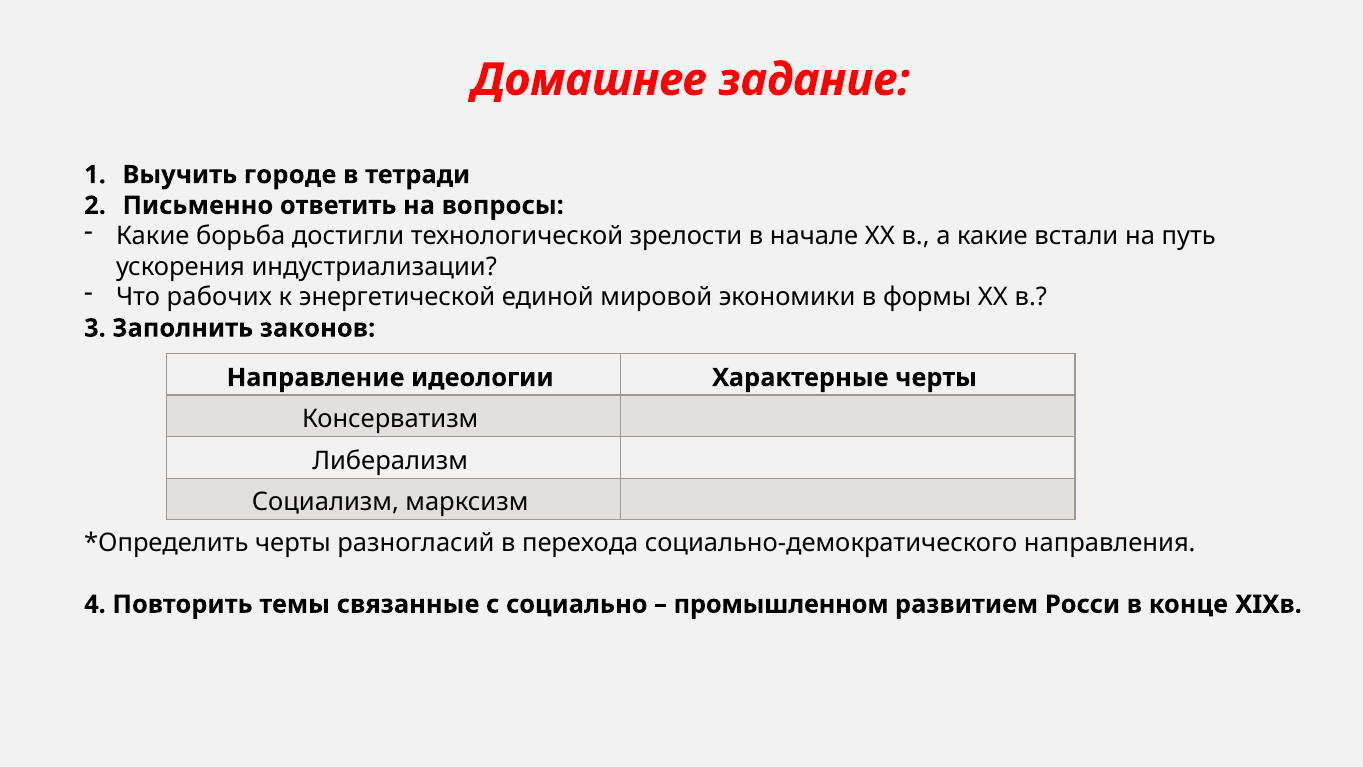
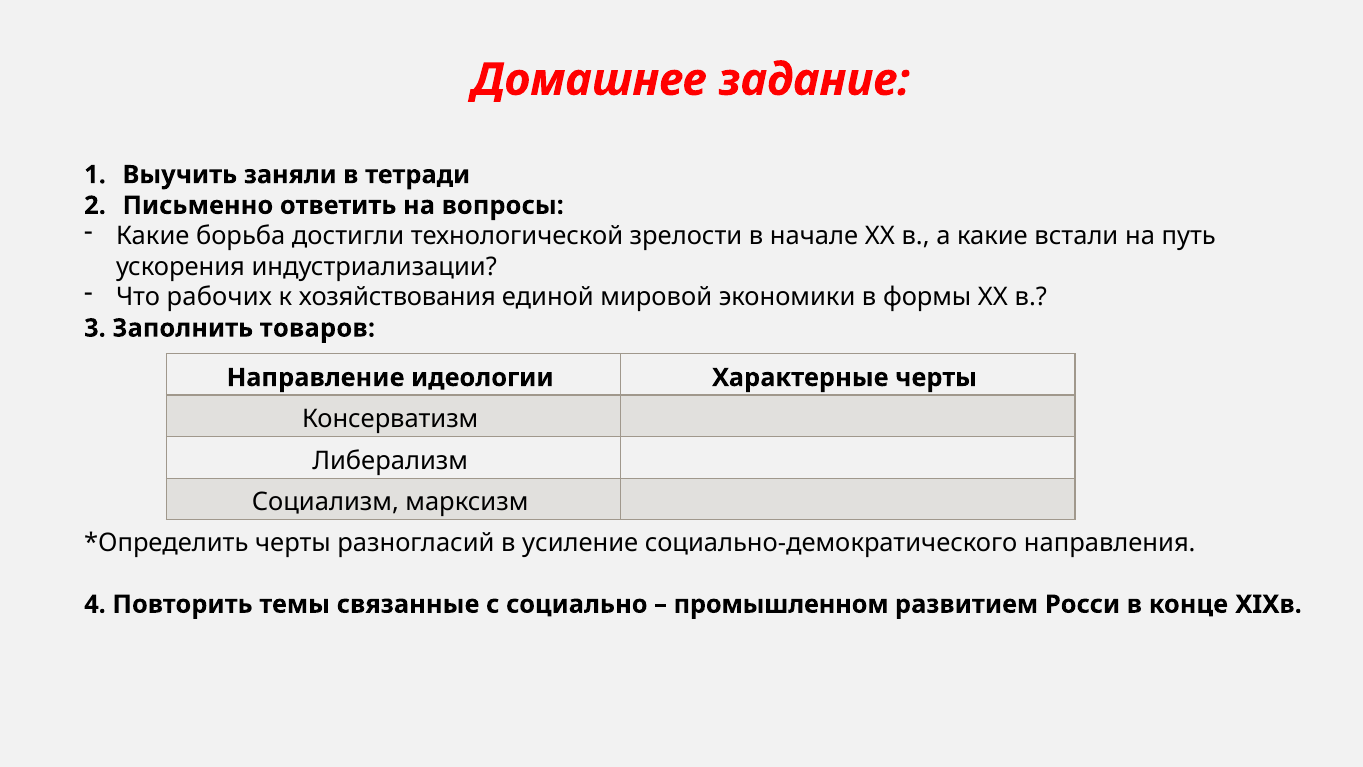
городе: городе -> заняли (290, 175)
энергетической: энергетической -> хозяйствования (397, 297)
законов: законов -> товаров (317, 328)
перехода: перехода -> усиление (580, 543)
